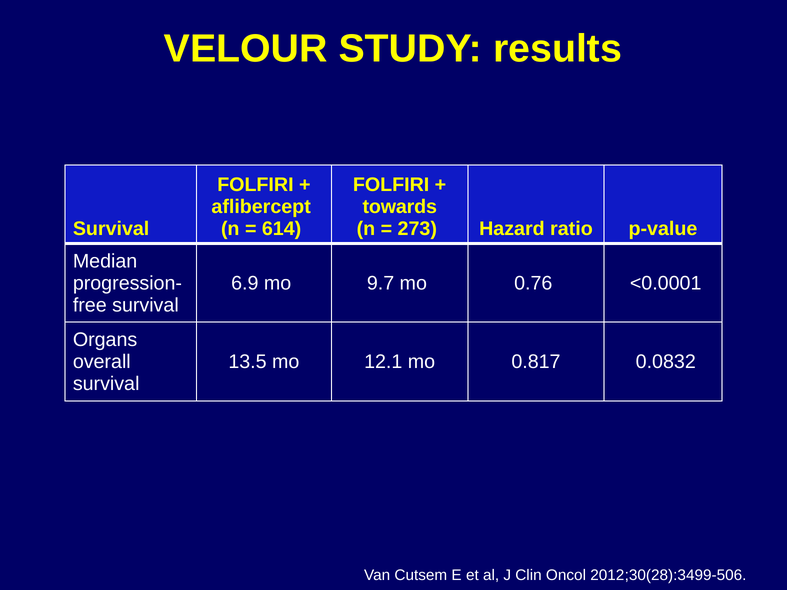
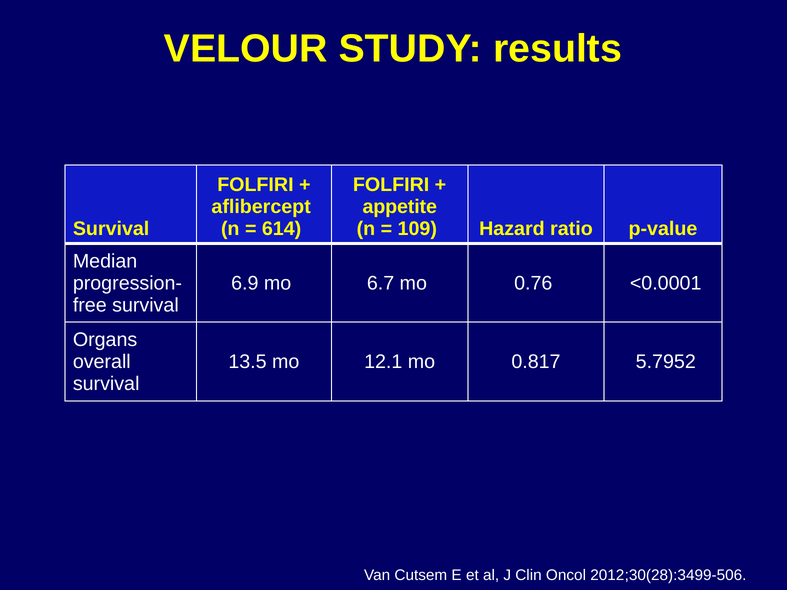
towards: towards -> appetite (400, 207)
273: 273 -> 109 (417, 229)
9.7: 9.7 -> 6.7 (381, 283)
0.0832: 0.0832 -> 5.7952 (666, 362)
